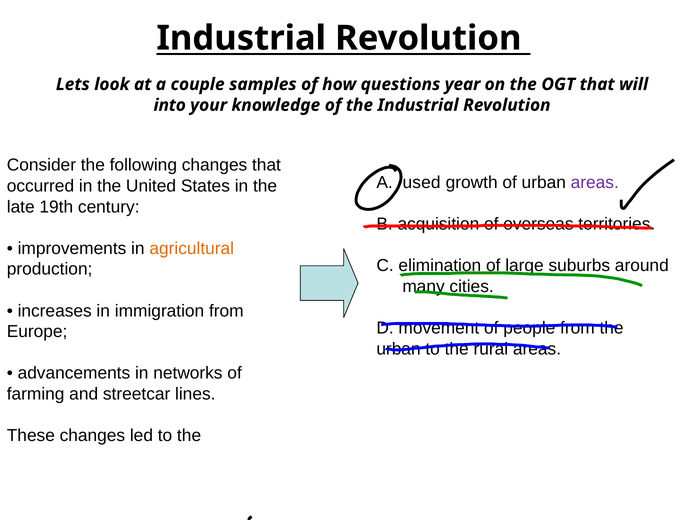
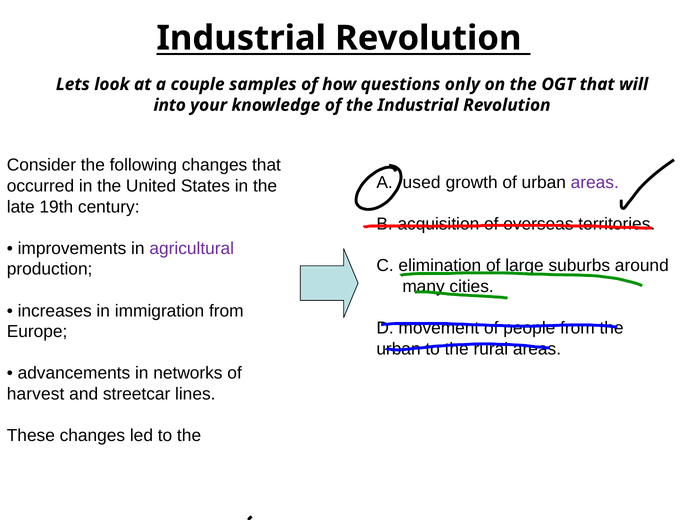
year: year -> only (462, 84)
agricultural colour: orange -> purple (192, 248)
farming: farming -> harvest (36, 394)
